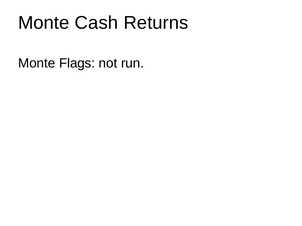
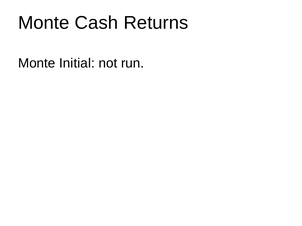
Flags: Flags -> Initial (77, 63)
